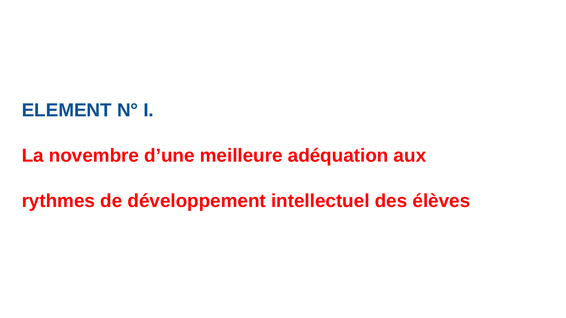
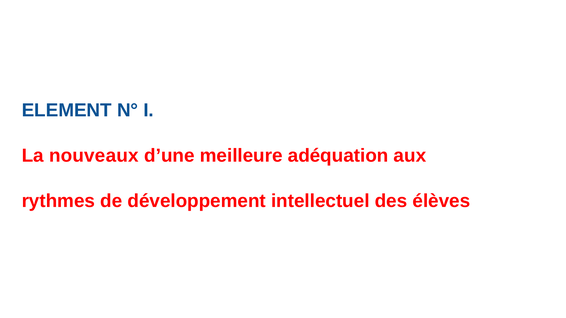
novembre: novembre -> nouveaux (94, 156)
